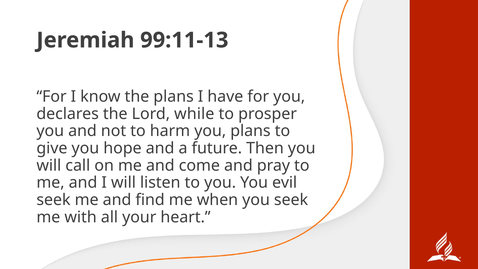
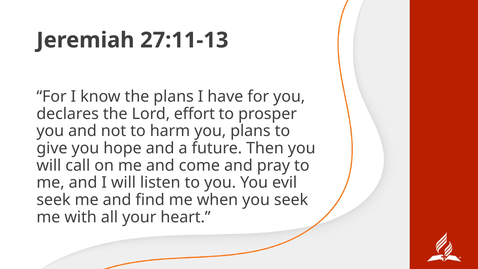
99:11-13: 99:11-13 -> 27:11-13 (184, 40)
while: while -> effort (194, 114)
